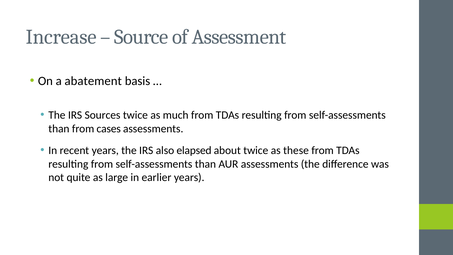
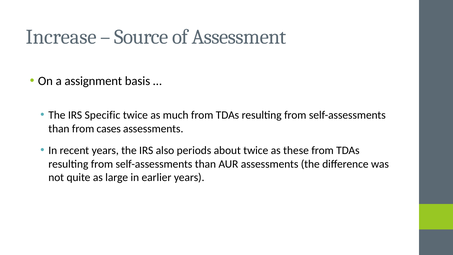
abatement: abatement -> assignment (93, 81)
Sources: Sources -> Specific (102, 115)
elapsed: elapsed -> periods (194, 150)
